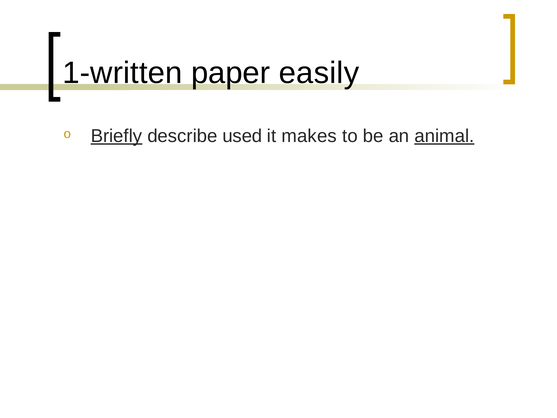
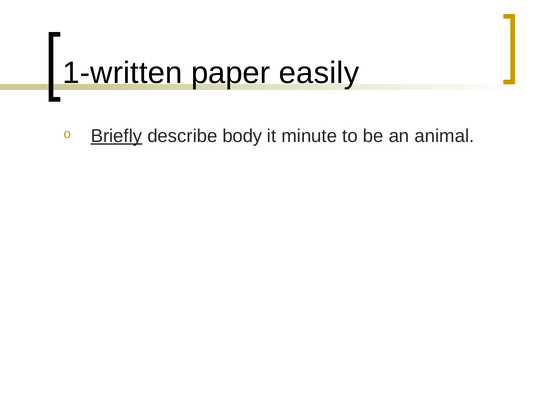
used: used -> body (242, 136)
makes: makes -> minute (309, 136)
animal underline: present -> none (444, 136)
